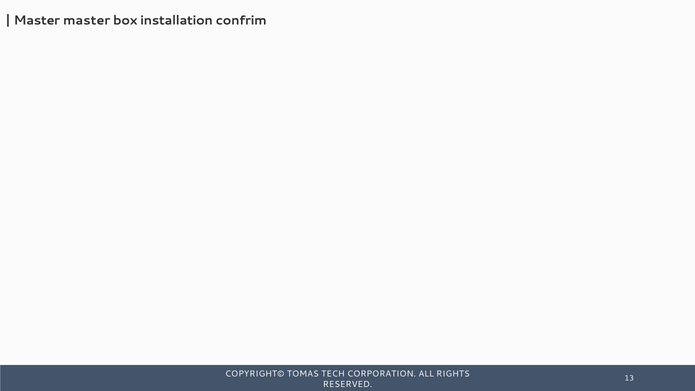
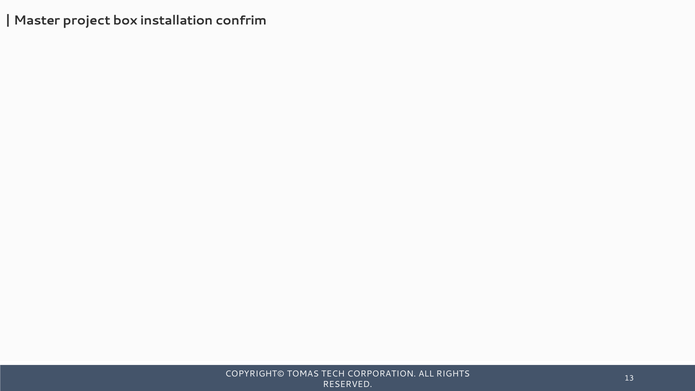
Master master: master -> project (87, 21)
